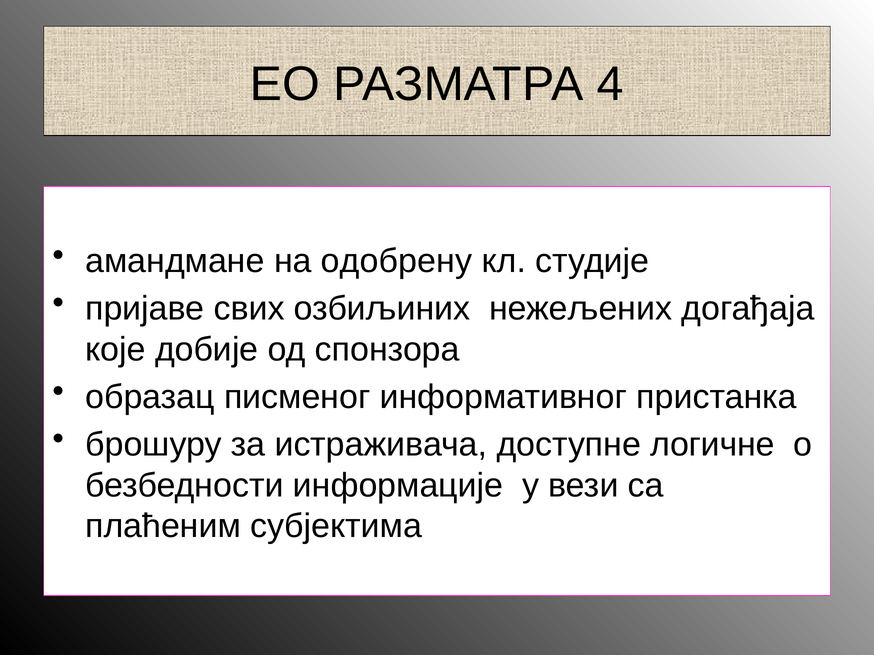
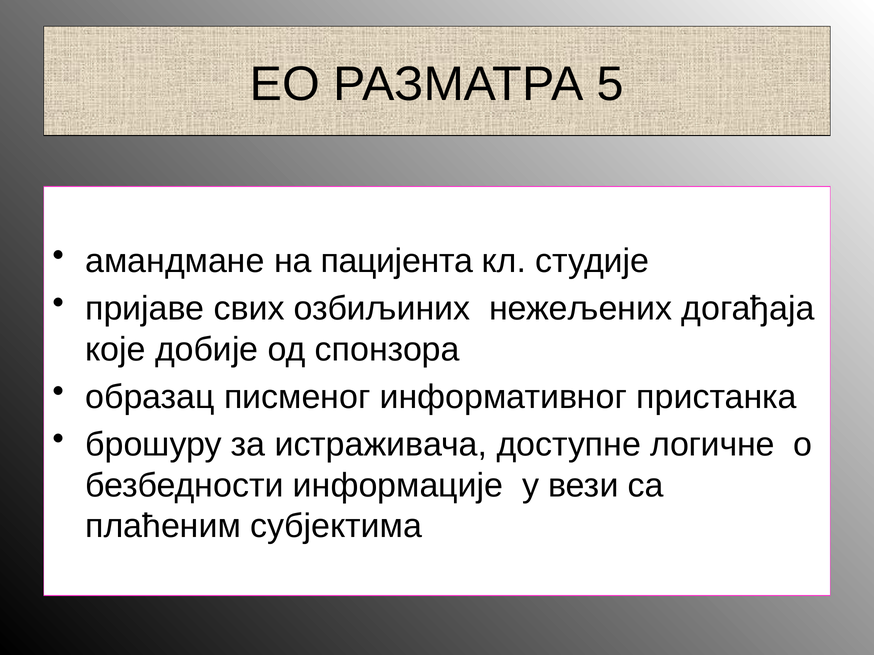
4: 4 -> 5 (610, 84)
одобрену: одобрену -> пацијента (397, 261)
